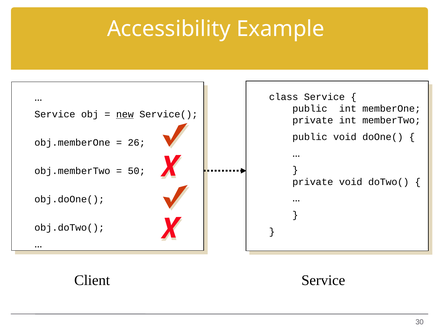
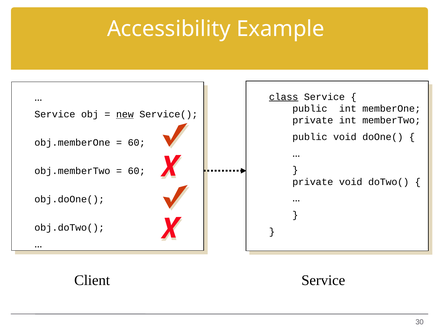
class underline: none -> present (284, 97)
26: 26 -> 60 (137, 142)
50: 50 -> 60 (137, 171)
